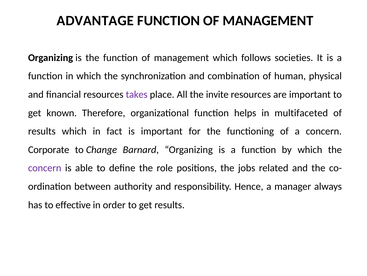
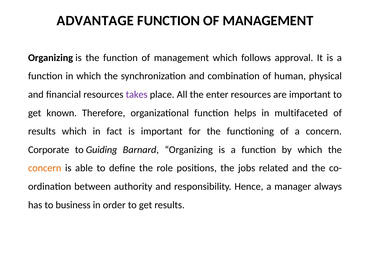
societies: societies -> approval (294, 58)
invite: invite -> enter (217, 94)
Change: Change -> Guiding (102, 149)
concern colour: purple -> orange (45, 168)
effective: effective -> business (73, 204)
